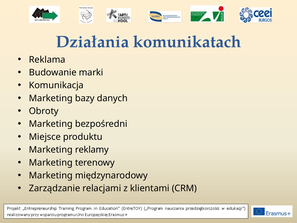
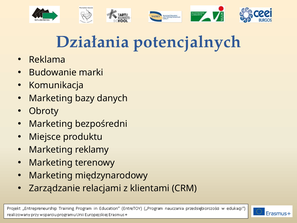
komunikatach: komunikatach -> potencjalnych (187, 42)
